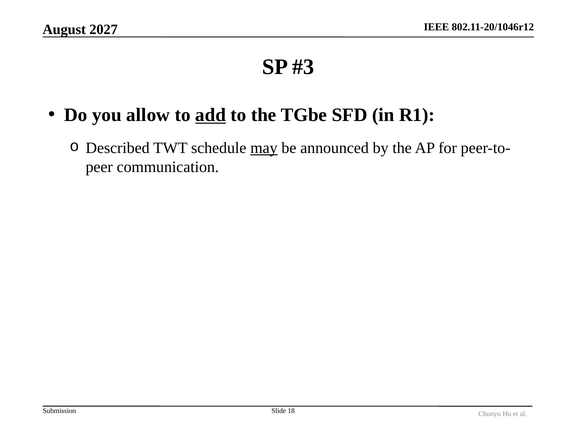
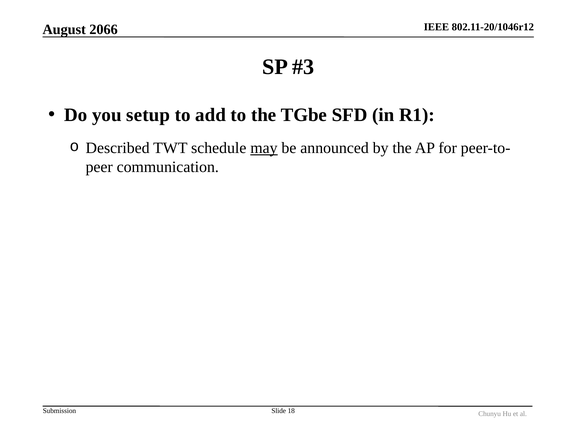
2027: 2027 -> 2066 (104, 29)
allow: allow -> setup (148, 115)
add underline: present -> none (211, 115)
